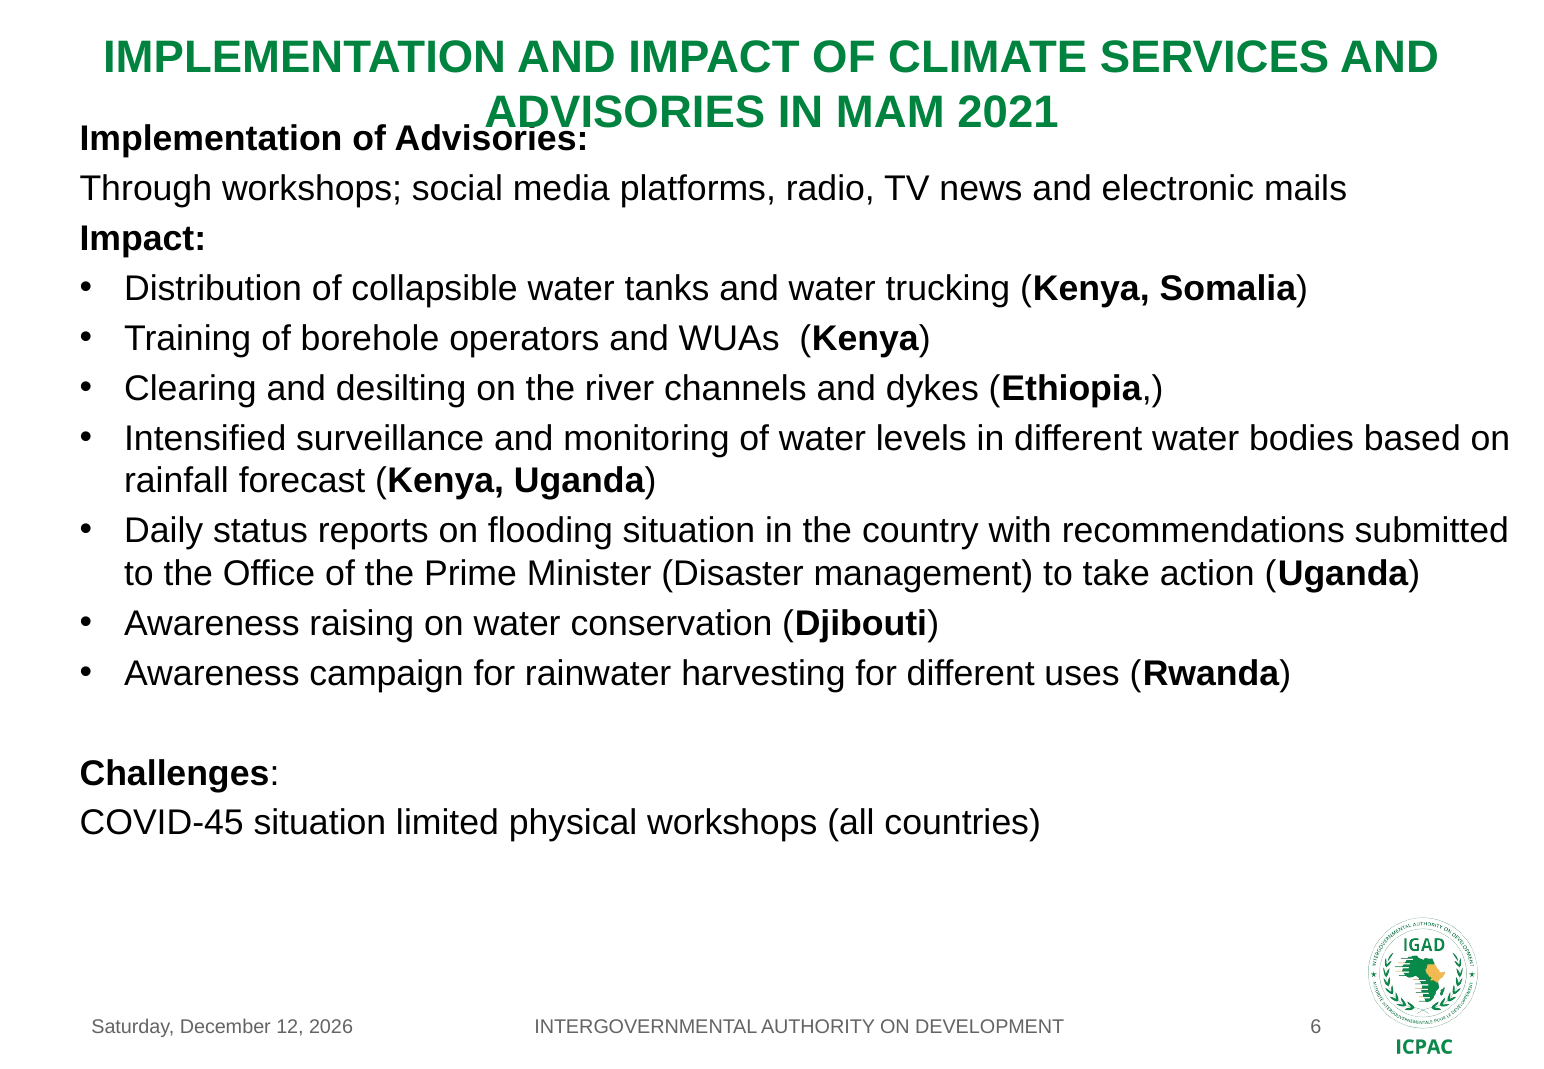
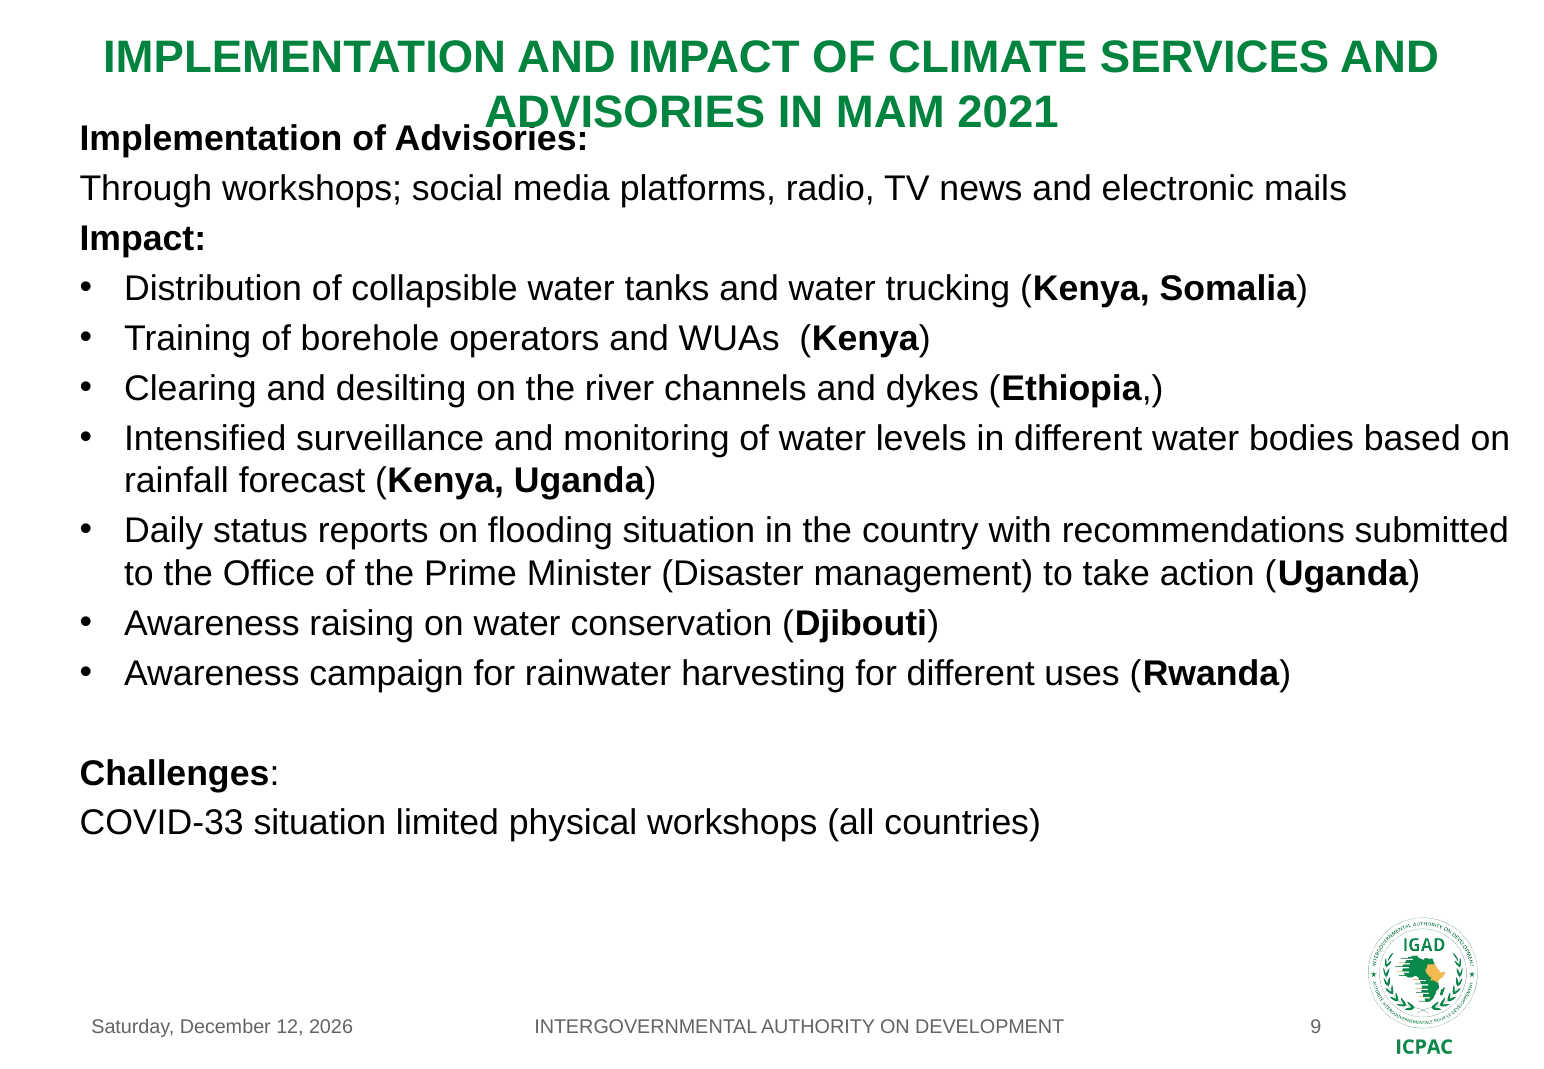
COVID-45: COVID-45 -> COVID-33 (162, 823)
6: 6 -> 9 (1316, 1027)
